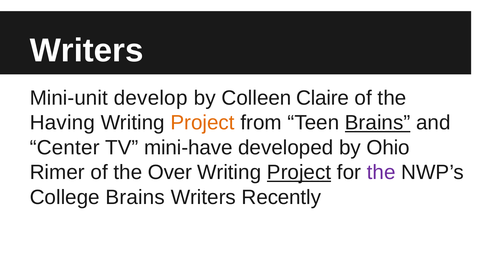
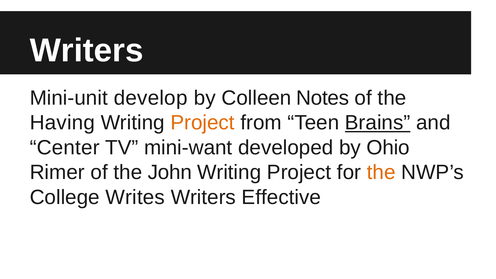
Claire: Claire -> Notes (323, 98)
mini-have: mini-have -> mini-want (188, 148)
Over: Over -> John (170, 172)
Project underline: present -> none (299, 172)
the colour: purple -> orange (381, 172)
College Brains: Brains -> Writes (135, 197)
Recently: Recently -> Effective (281, 197)
